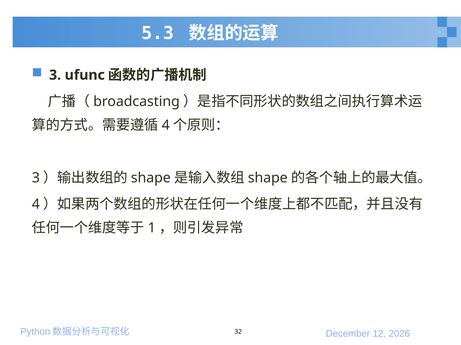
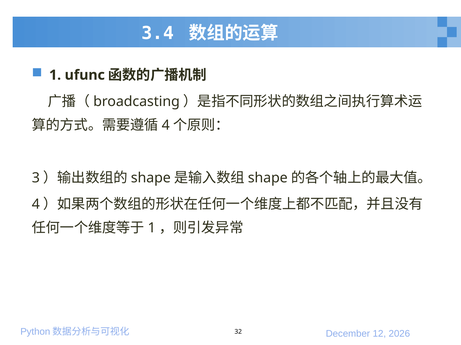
5.3: 5.3 -> 3.4 (158, 33)
3: 3 -> 1 (55, 75)
